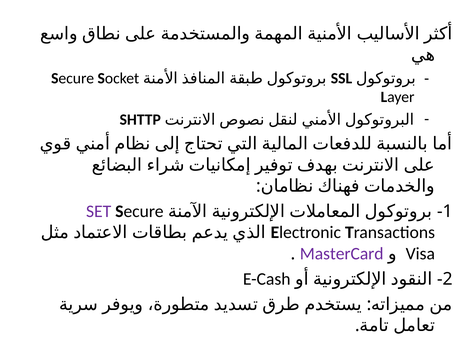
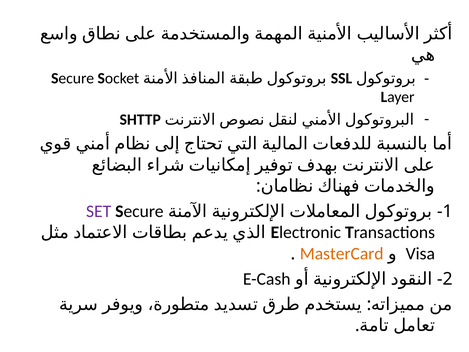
MasterCard colour: purple -> orange (342, 253)
